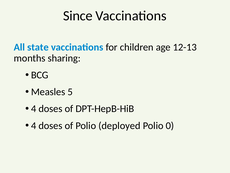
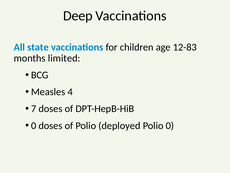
Since: Since -> Deep (78, 16)
12-13: 12-13 -> 12-83 (185, 47)
sharing: sharing -> limited (64, 58)
5: 5 -> 4 (70, 92)
4: 4 -> 7 (34, 108)
4: 4 -> 0 (34, 125)
